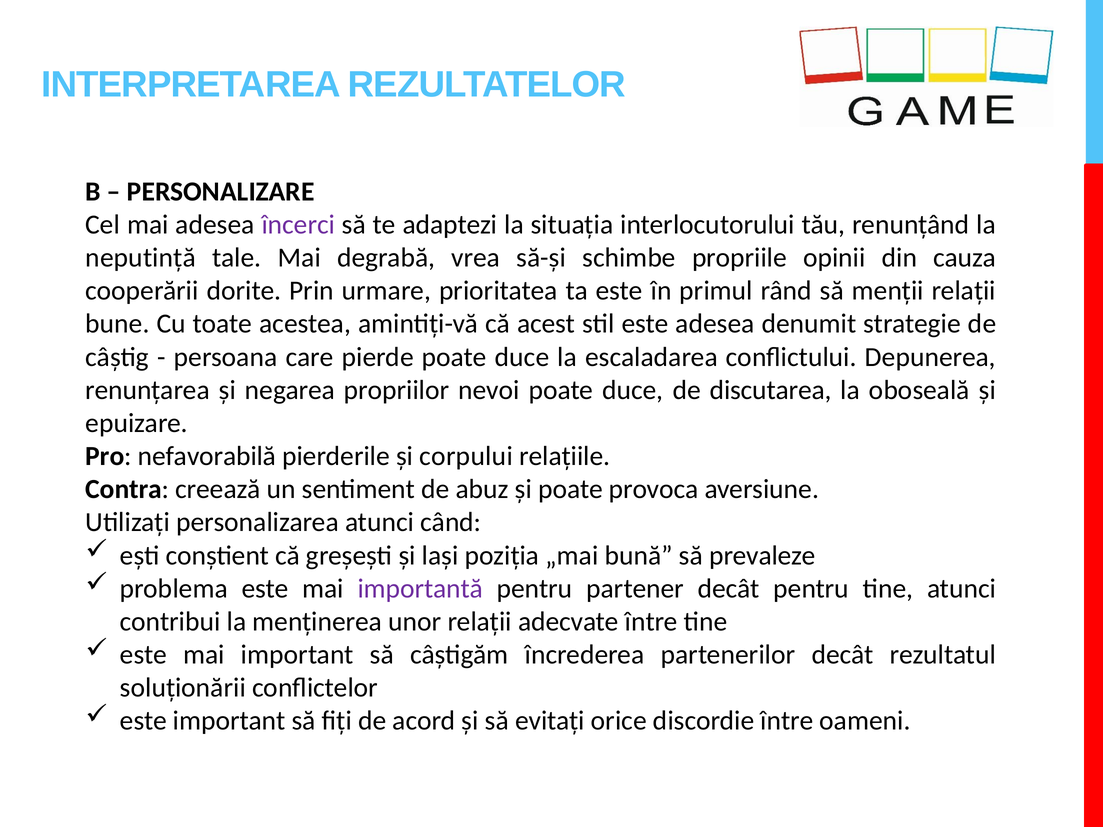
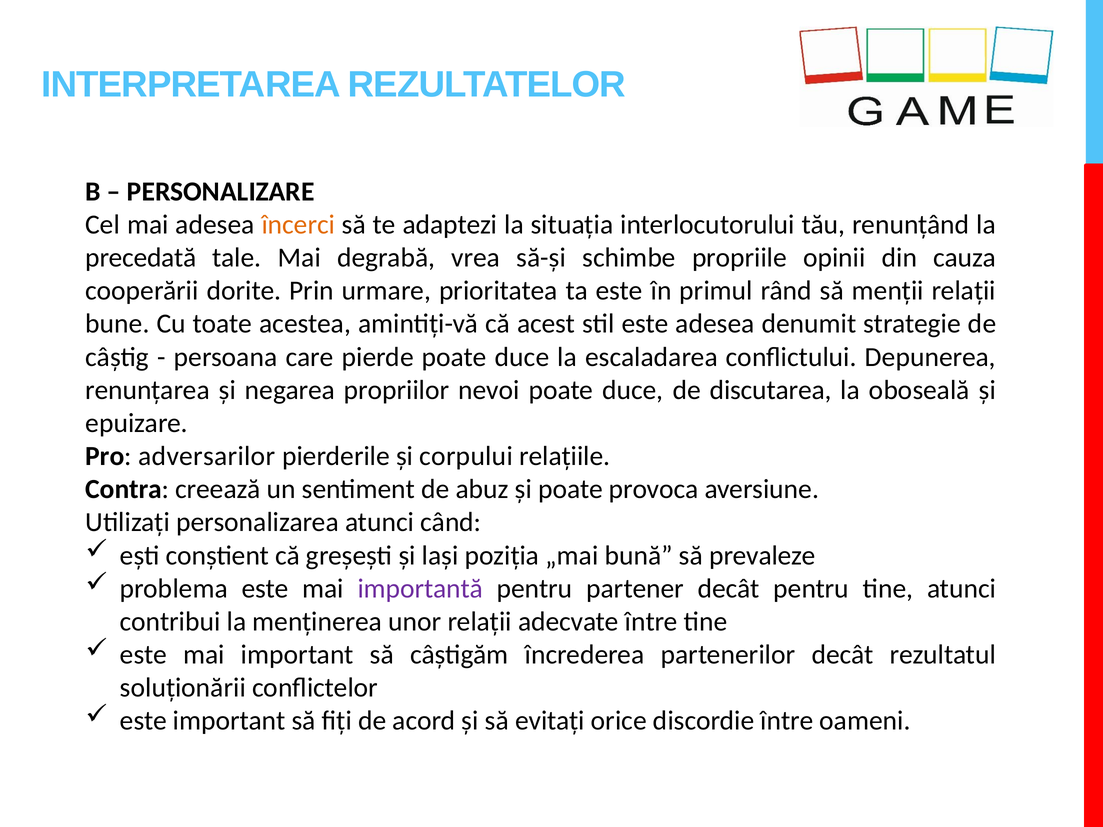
încerci colour: purple -> orange (298, 225)
neputință: neputință -> precedată (141, 258)
nefavorabilă: nefavorabilă -> adversarilor (207, 456)
